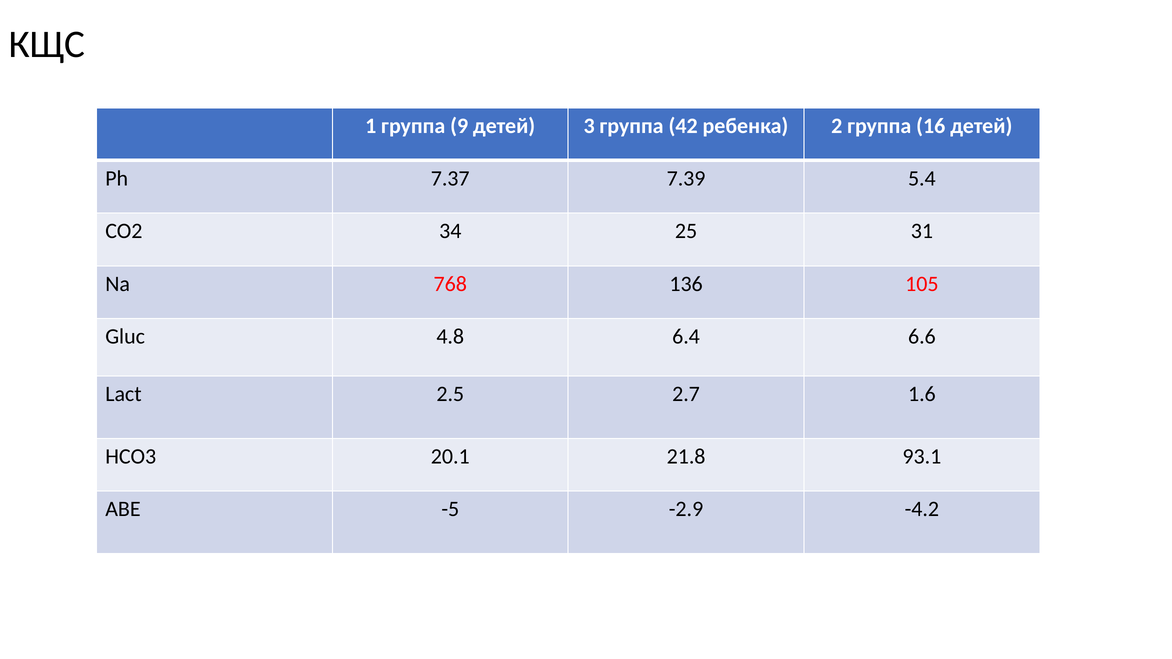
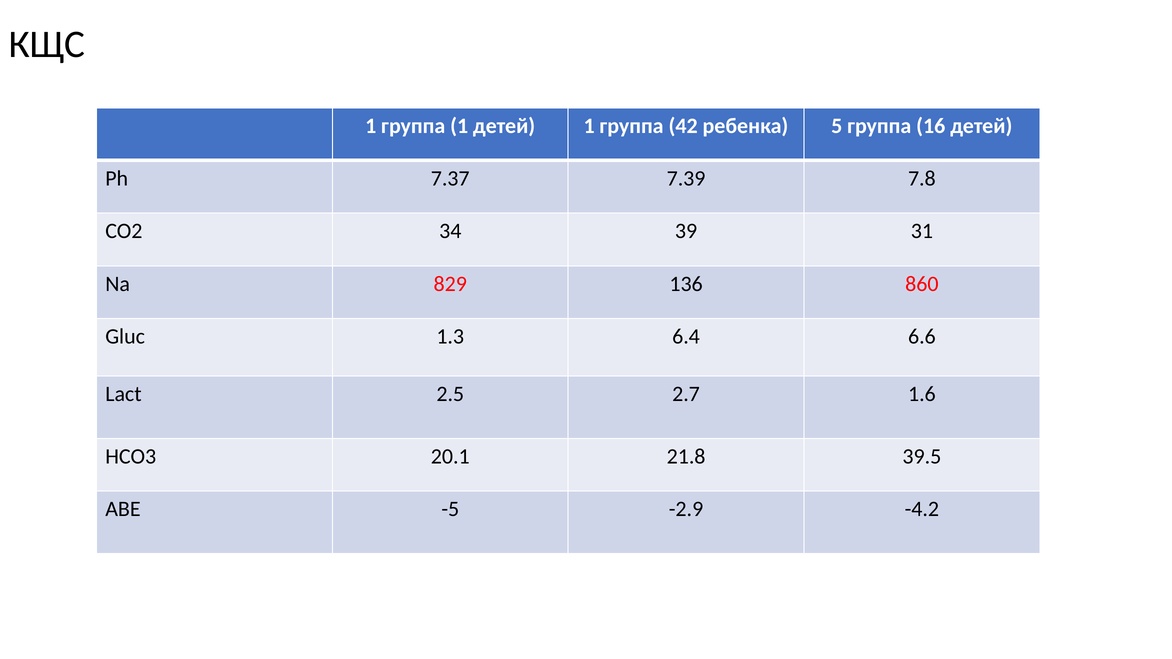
группа 9: 9 -> 1 (459, 126)
детей 3: 3 -> 1 (589, 126)
2: 2 -> 5 (837, 126)
5.4: 5.4 -> 7.8 (922, 178)
25: 25 -> 39 (686, 231)
768: 768 -> 829 (450, 284)
105: 105 -> 860 (922, 284)
4.8: 4.8 -> 1.3 (450, 337)
93.1: 93.1 -> 39.5 (922, 457)
